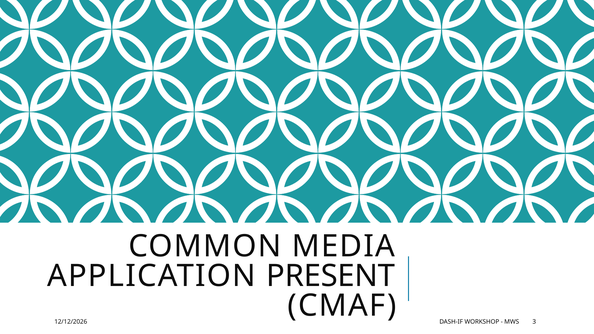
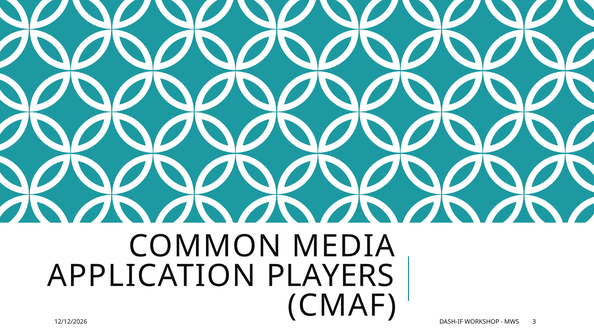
PRESENT: PRESENT -> PLAYERS (330, 276)
